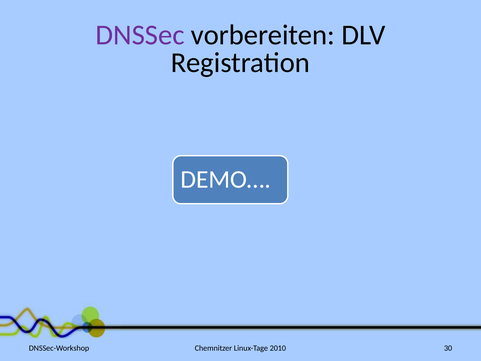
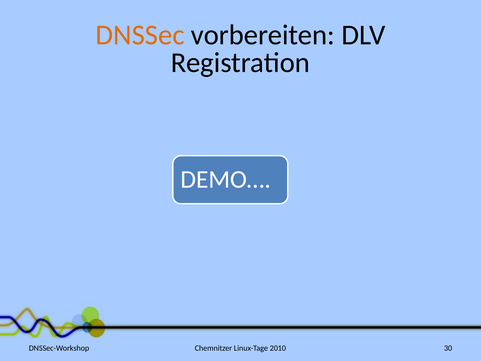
DNSSec colour: purple -> orange (140, 35)
